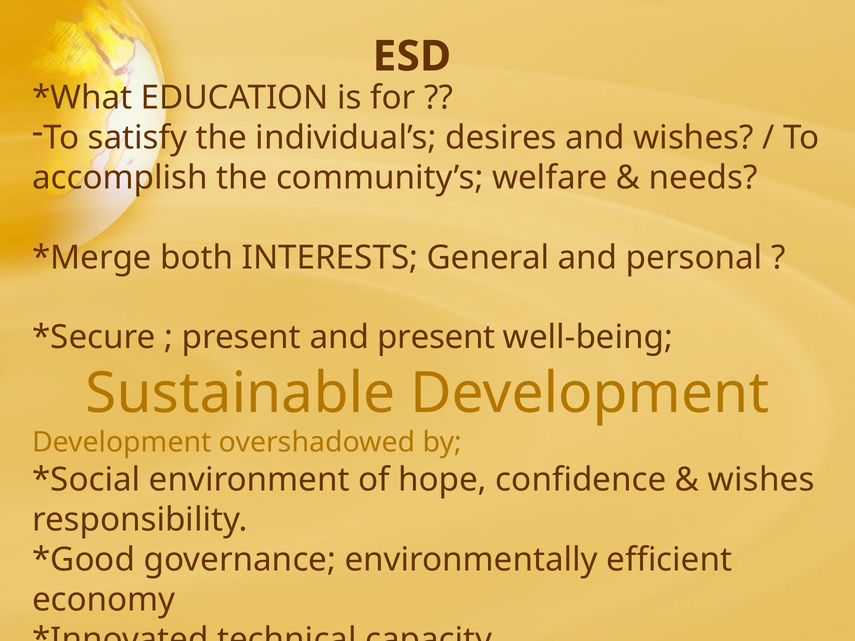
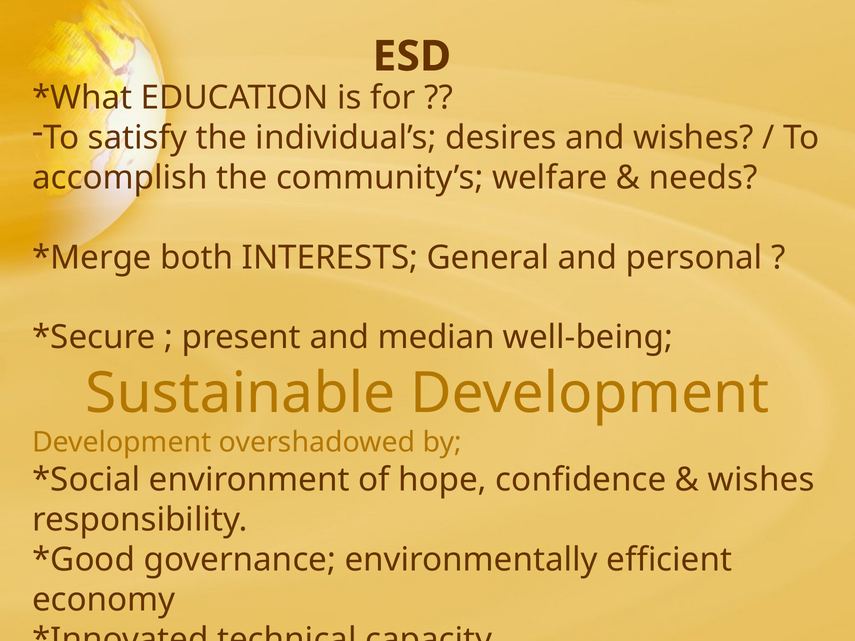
and present: present -> median (436, 338)
